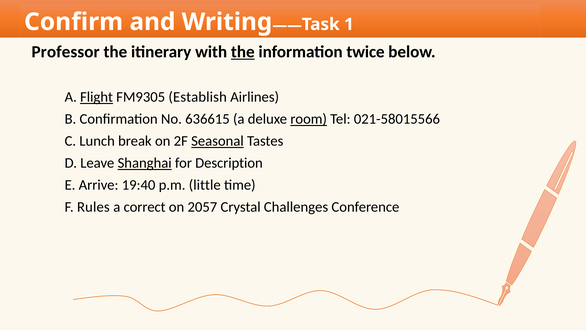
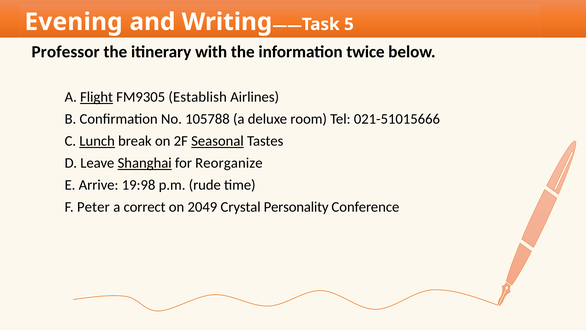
Confirm: Confirm -> Evening (74, 22)
1: 1 -> 5 (349, 24)
the underline: present -> none (243, 52)
636615: 636615 -> 105788 (207, 119)
room underline: present -> none (309, 119)
021-58015566: 021-58015566 -> 021-51015666 (397, 119)
Lunch underline: none -> present (97, 141)
Description: Description -> Reorganize (229, 163)
19:40: 19:40 -> 19:98 (139, 185)
little: little -> rude (205, 185)
Rules: Rules -> Peter (93, 207)
2057: 2057 -> 2049 (202, 207)
Challenges: Challenges -> Personality (296, 207)
